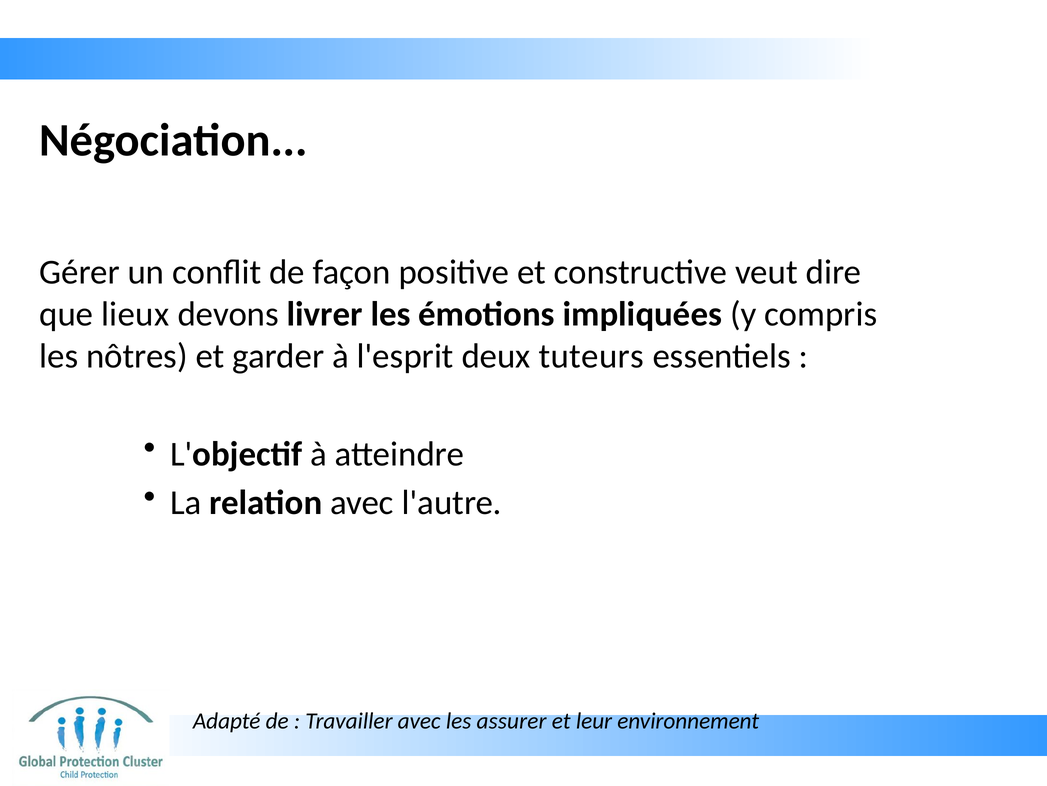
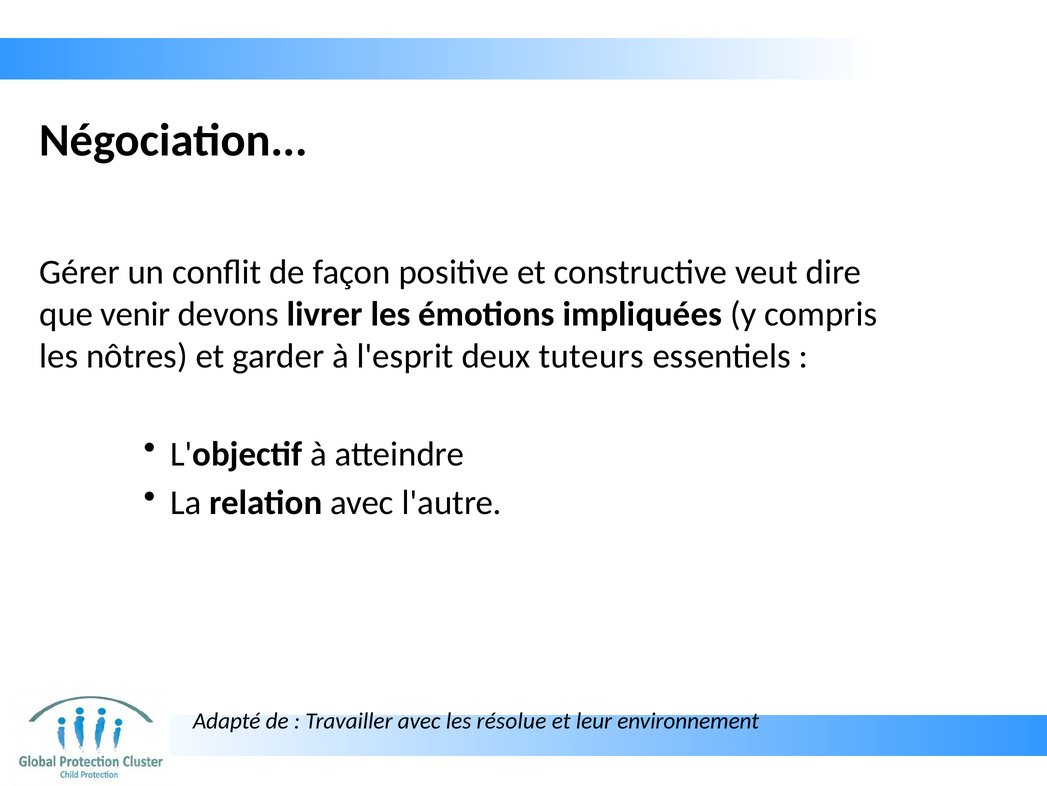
lieux: lieux -> venir (136, 314)
assurer: assurer -> résolue (511, 720)
